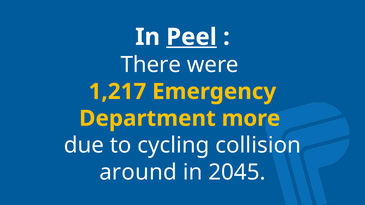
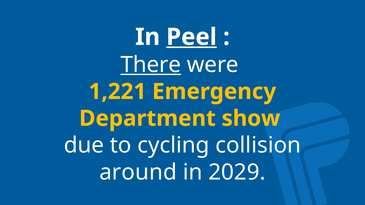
There underline: none -> present (151, 65)
1,217: 1,217 -> 1,221 (117, 92)
more: more -> show (251, 119)
2045: 2045 -> 2029 (237, 172)
